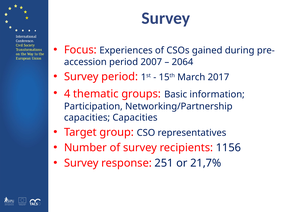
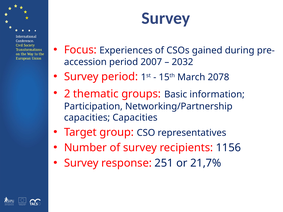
2064: 2064 -> 2032 (182, 62)
2017: 2017 -> 2078 (218, 77)
4: 4 -> 2 (67, 94)
